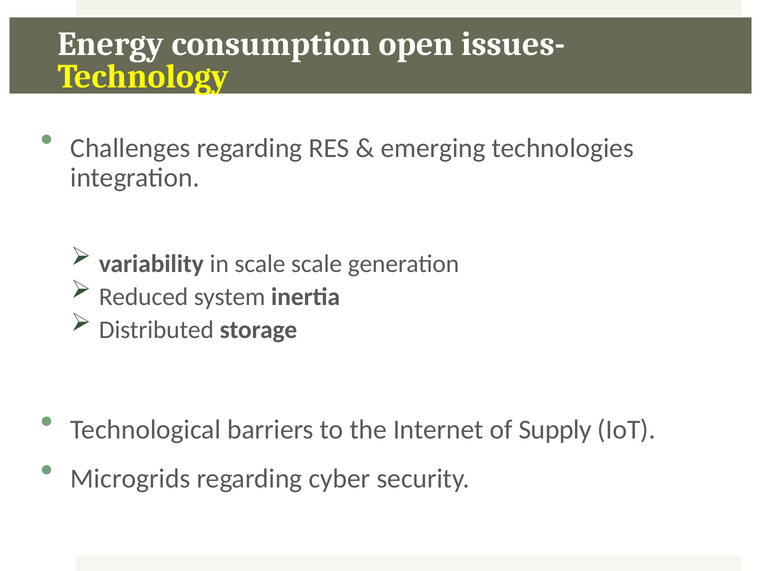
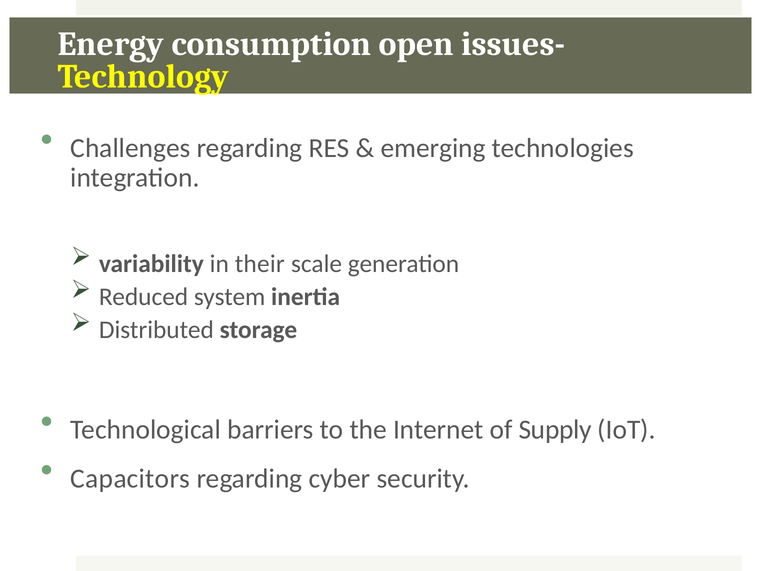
in scale: scale -> their (260, 264)
Microgrids: Microgrids -> Capacitors (130, 478)
